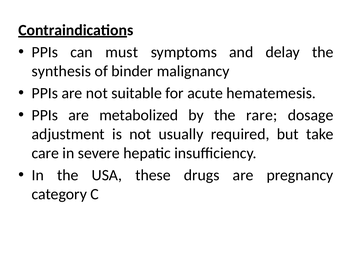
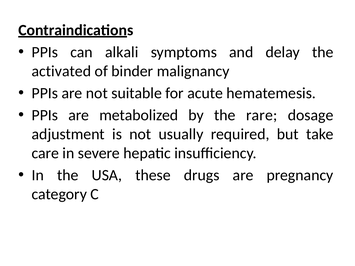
must: must -> alkali (122, 52)
synthesis: synthesis -> activated (61, 71)
